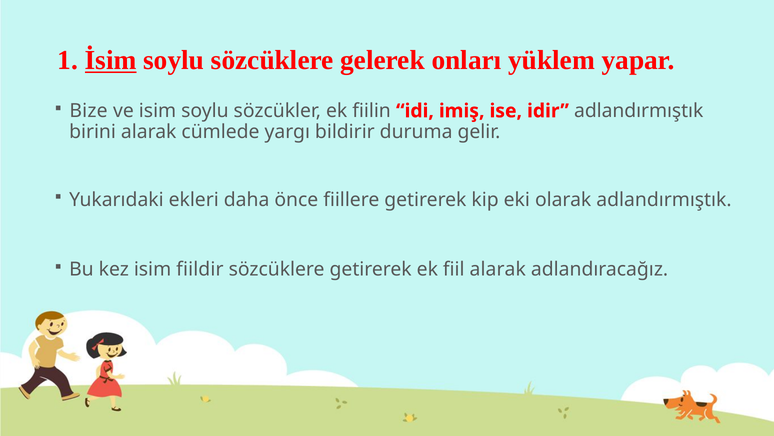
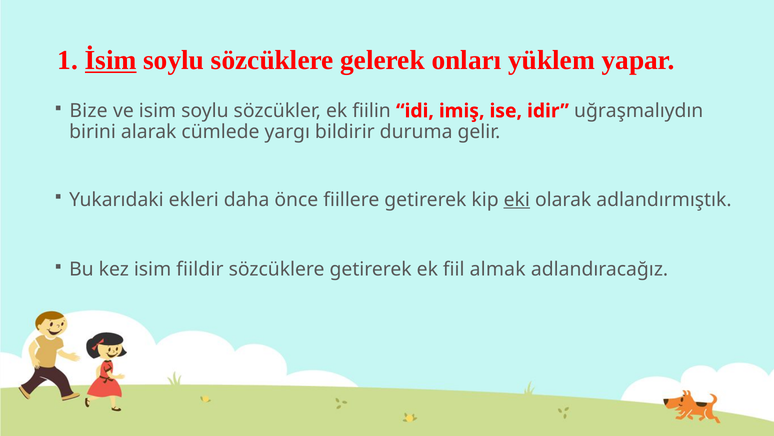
idir adlandırmıştık: adlandırmıştık -> uğraşmalıydın (639, 111)
eki underline: none -> present (517, 199)
fiil alarak: alarak -> almak (498, 269)
